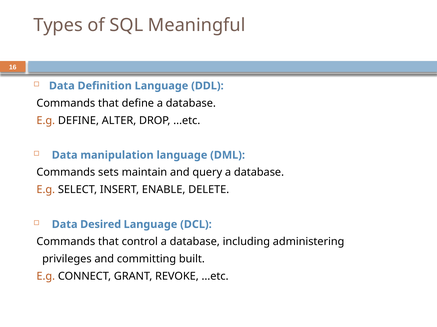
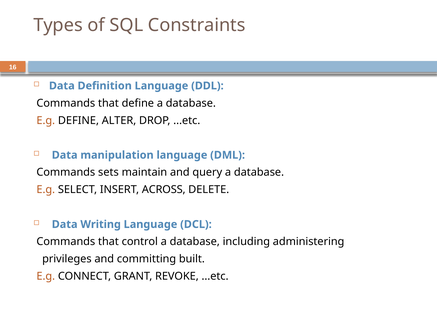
Meaningful: Meaningful -> Constraints (197, 25)
ENABLE: ENABLE -> ACROSS (164, 190)
Desired: Desired -> Writing (101, 225)
